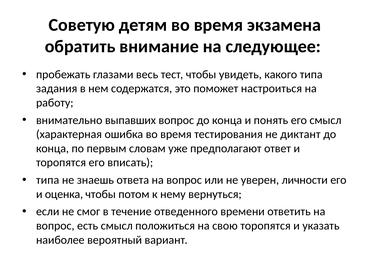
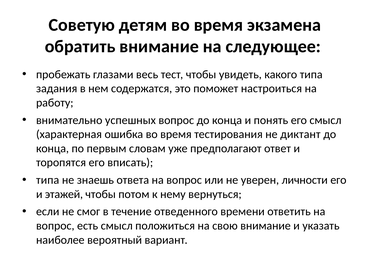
выпавших: выпавших -> успешных (130, 120)
оценка: оценка -> этажей (64, 194)
свою торопятся: торопятся -> внимание (266, 226)
